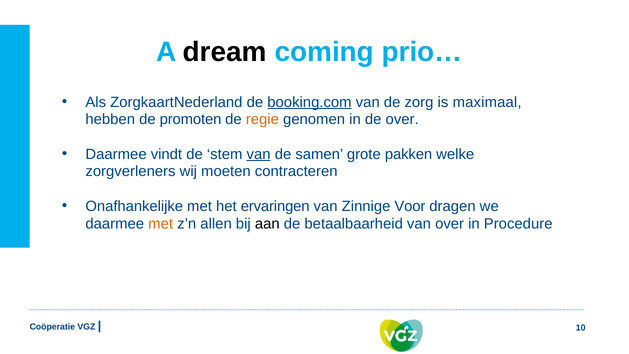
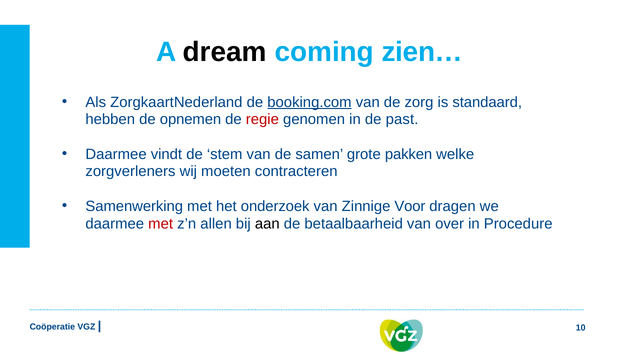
prio…: prio… -> zien… (422, 52)
maximaal: maximaal -> standaard (487, 102)
promoten: promoten -> opnemen (191, 119)
regie colour: orange -> red (262, 119)
de over: over -> past (402, 119)
van underline: present -> none (259, 154)
Onafhankelijke: Onafhankelijke -> Samenwerking (134, 206)
ervaringen: ervaringen -> onderzoek (275, 206)
met colour: orange -> red (161, 223)
